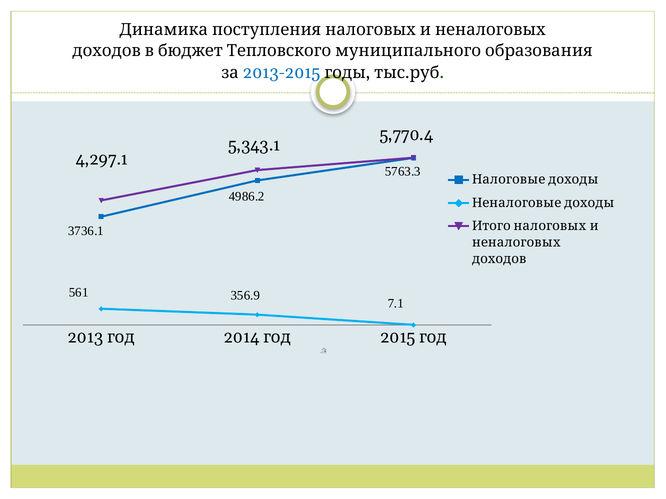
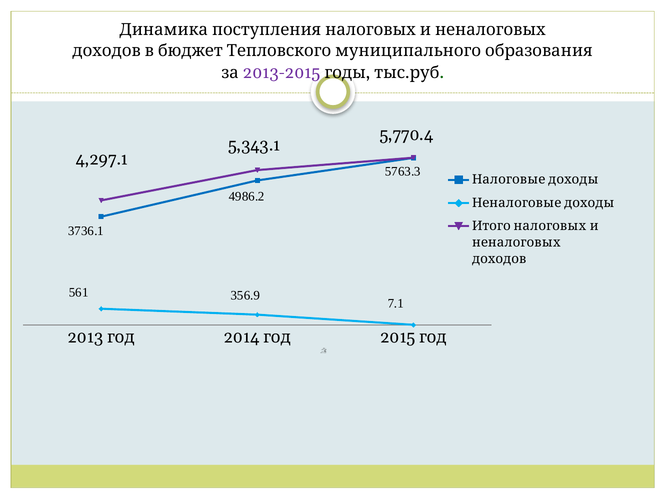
2013-2015 colour: blue -> purple (282, 73)
